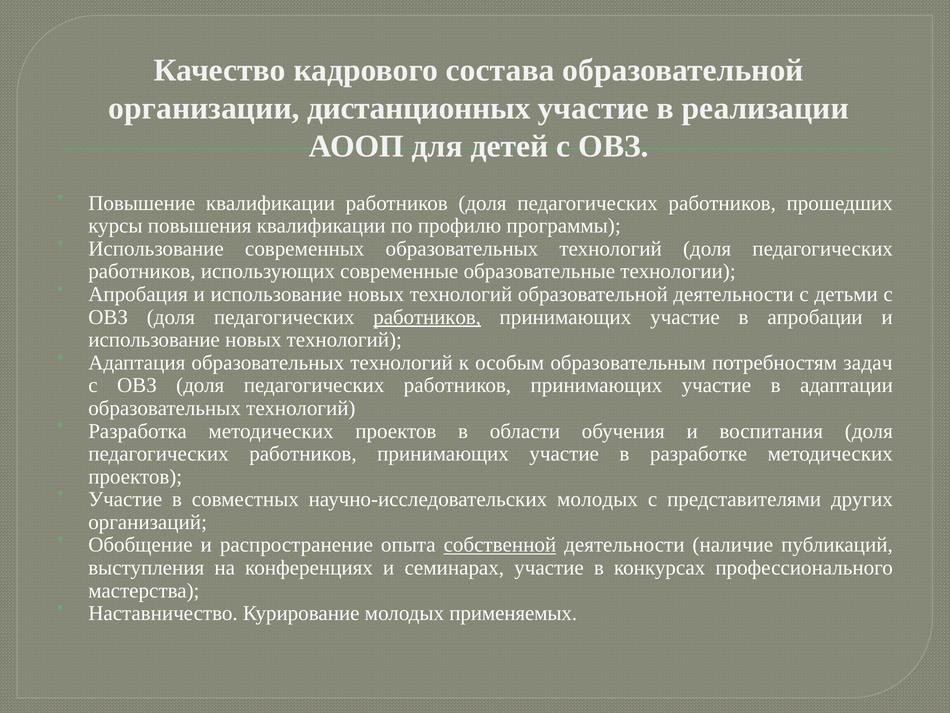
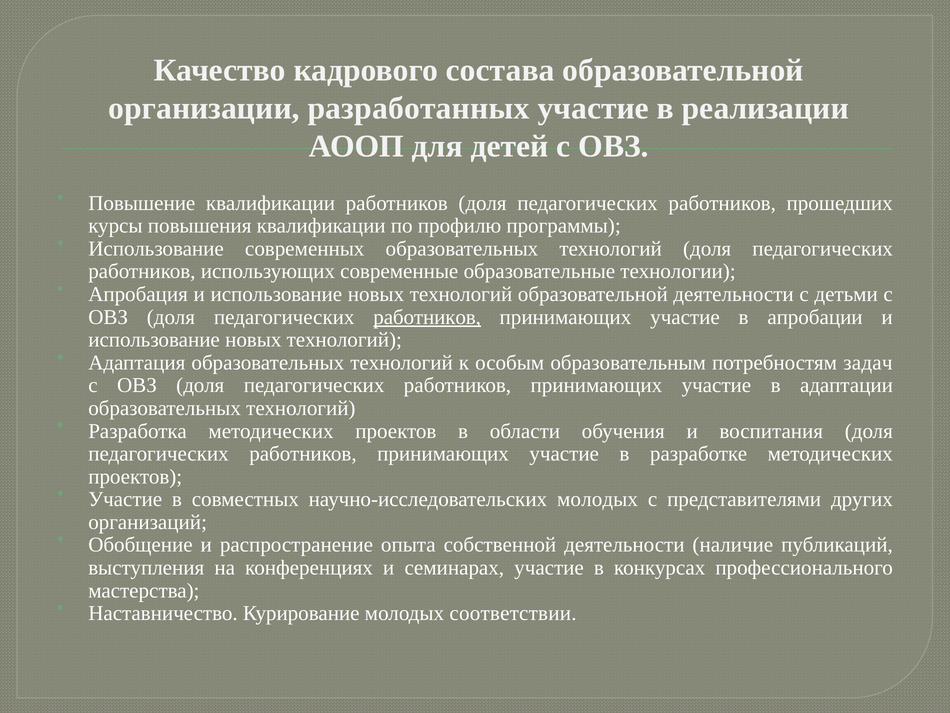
дистанционных: дистанционных -> разработанных (419, 108)
собственной underline: present -> none (500, 545)
применяемых: применяемых -> соответствии (513, 613)
